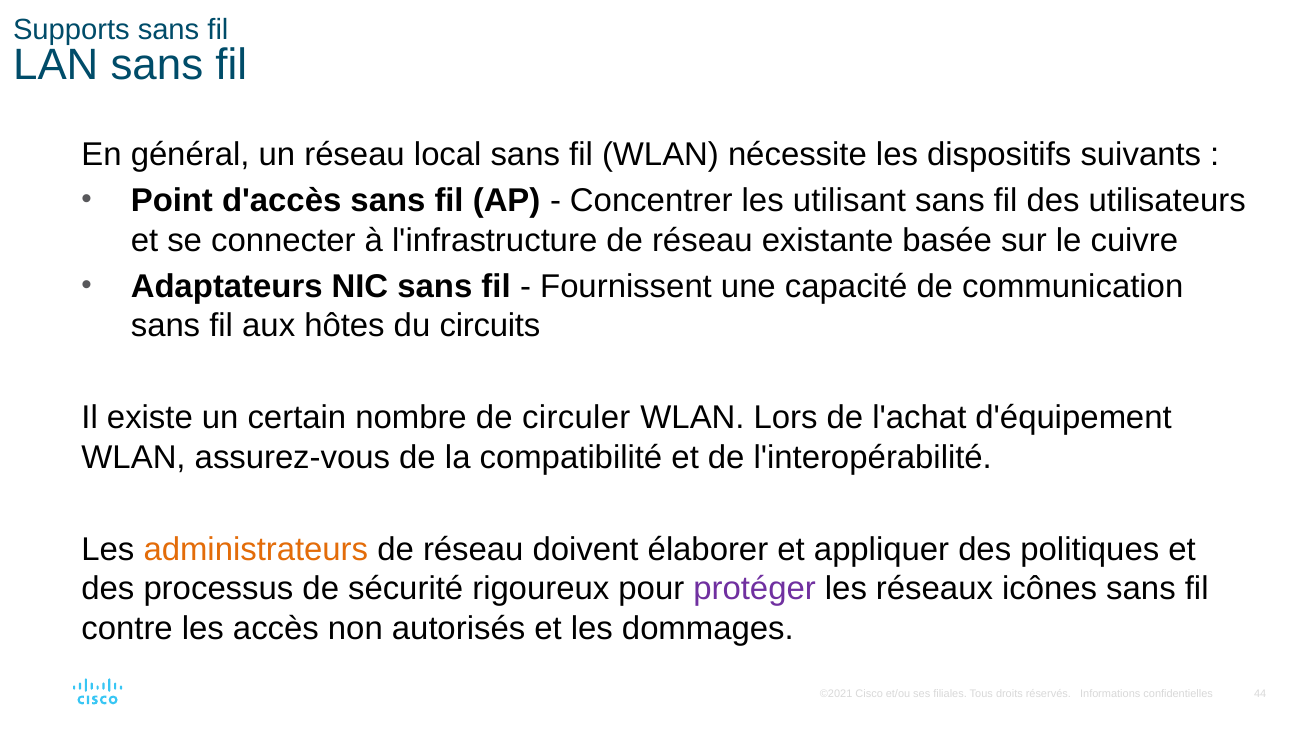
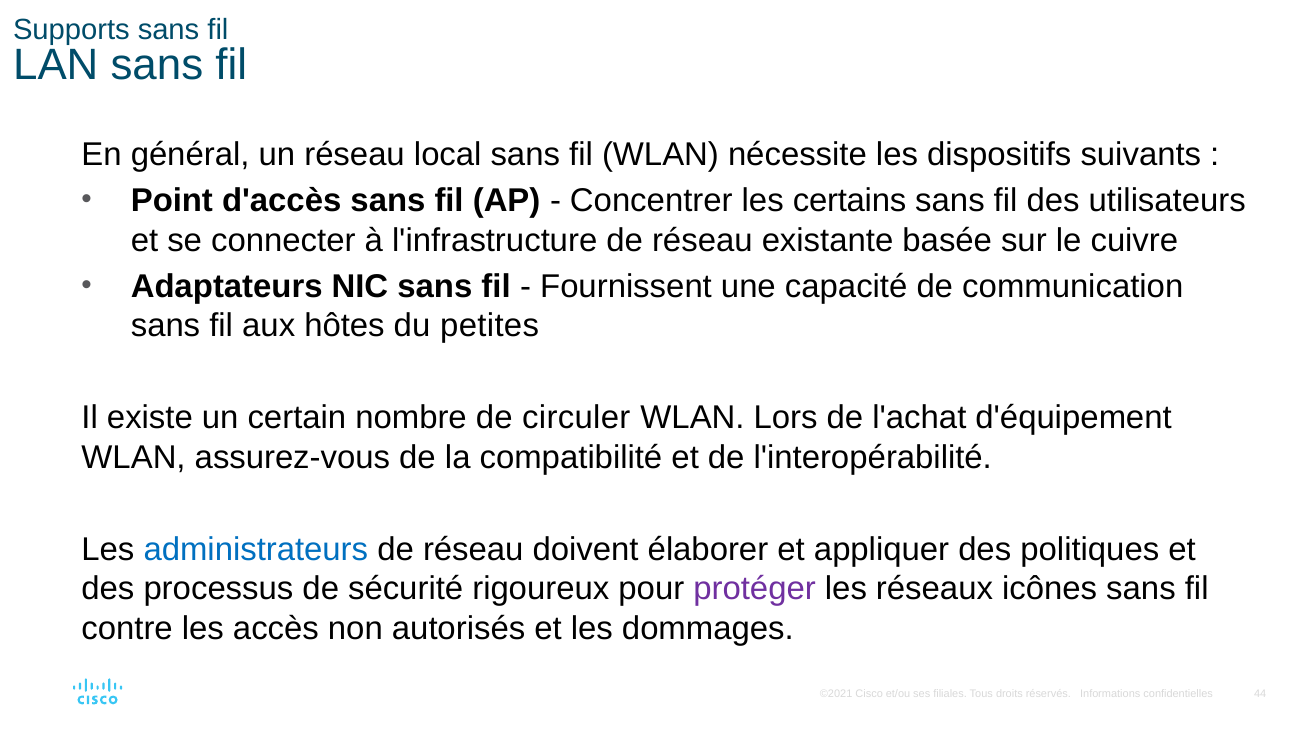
utilisant: utilisant -> certains (850, 201)
circuits: circuits -> petites (490, 326)
administrateurs colour: orange -> blue (256, 550)
